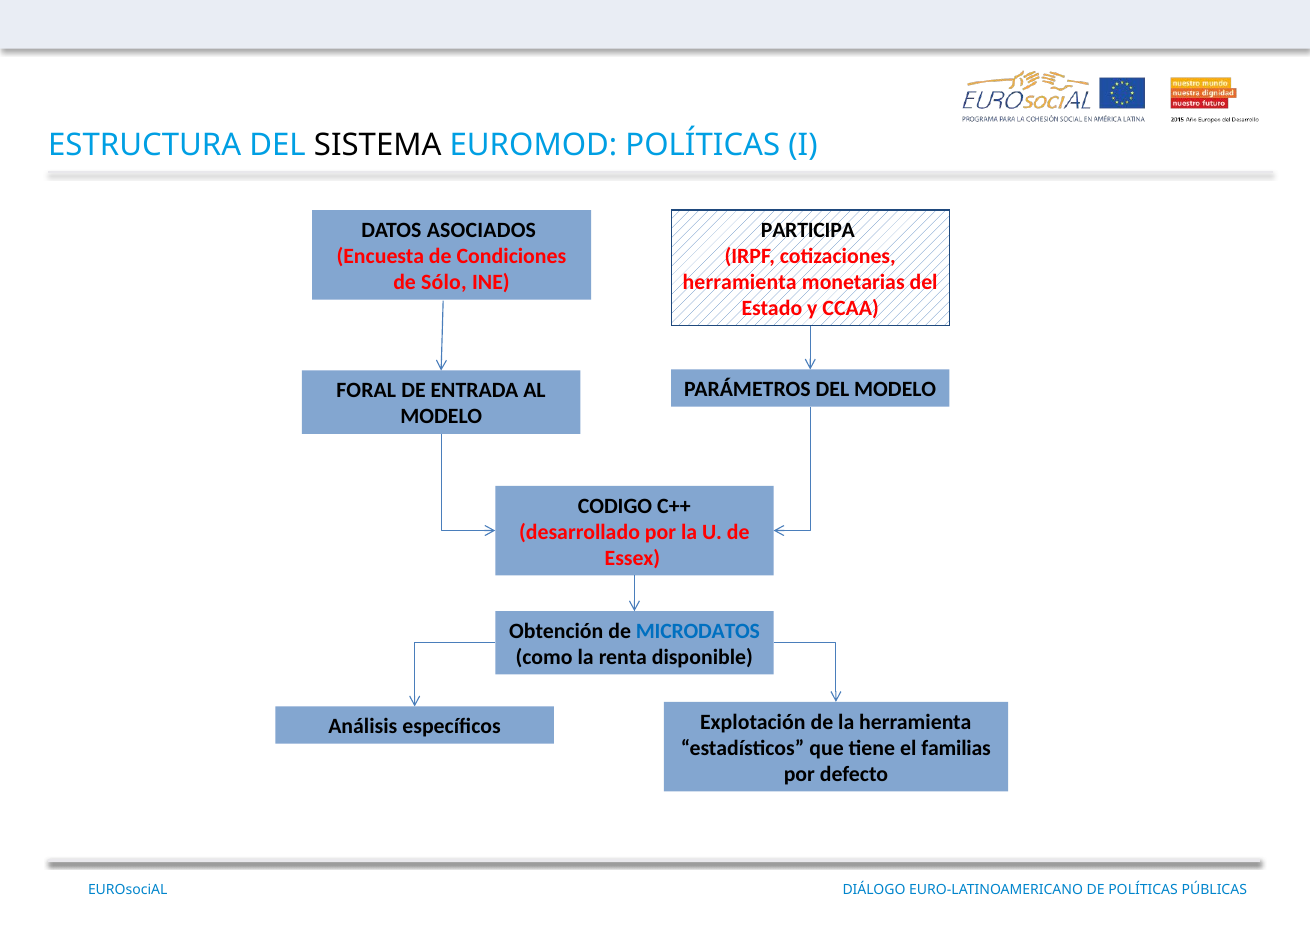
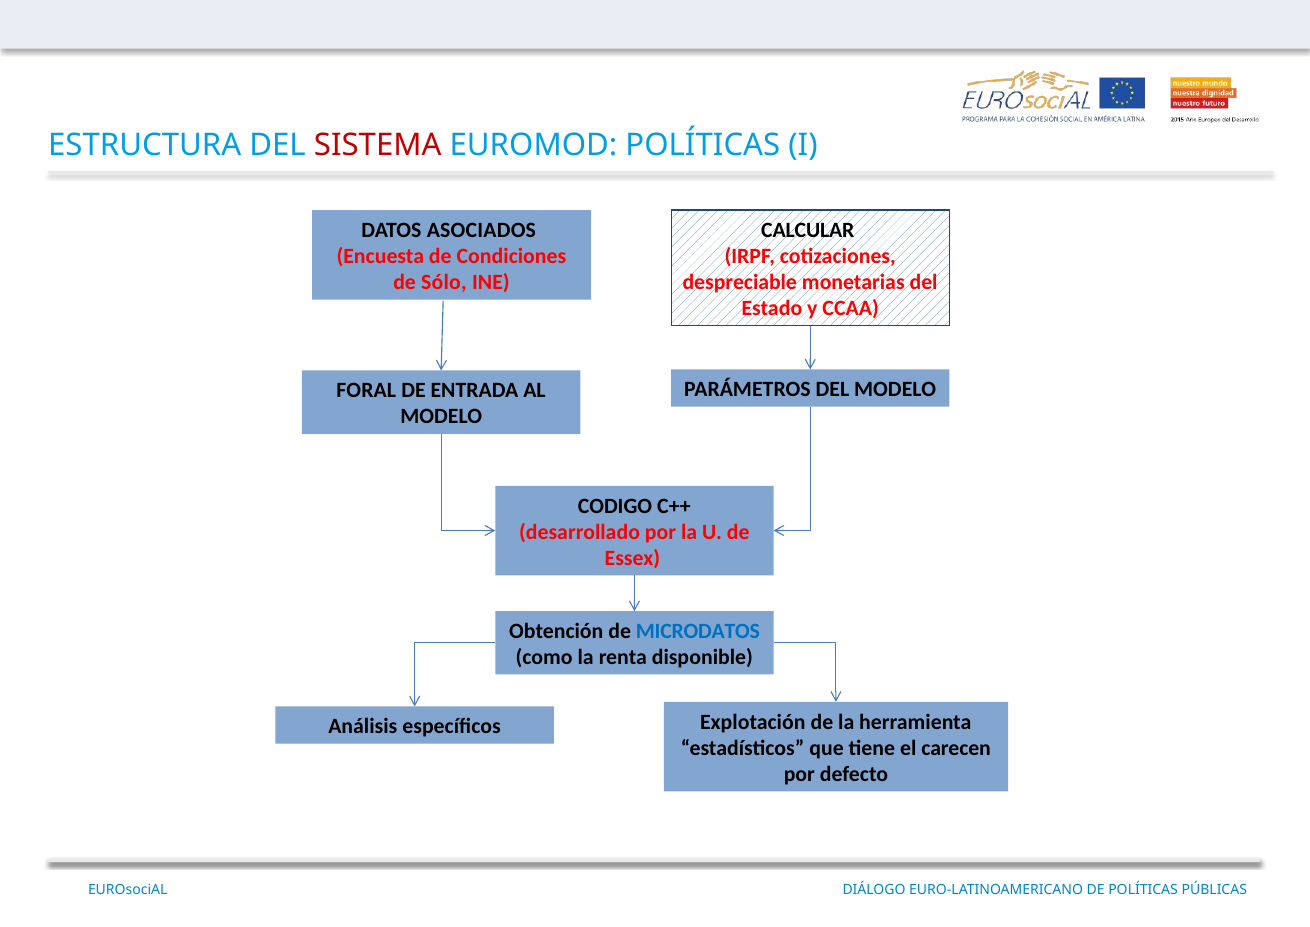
SISTEMA colour: black -> red (378, 145)
PARTICIPA: PARTICIPA -> CALCULAR (808, 230)
herramienta: herramienta -> despreciable (740, 282)
familias: familias -> carecen (956, 748)
